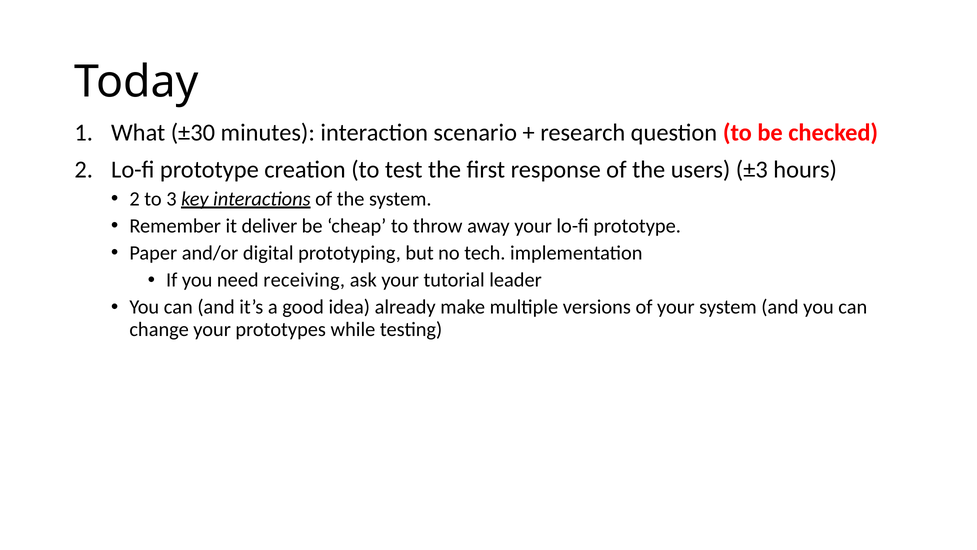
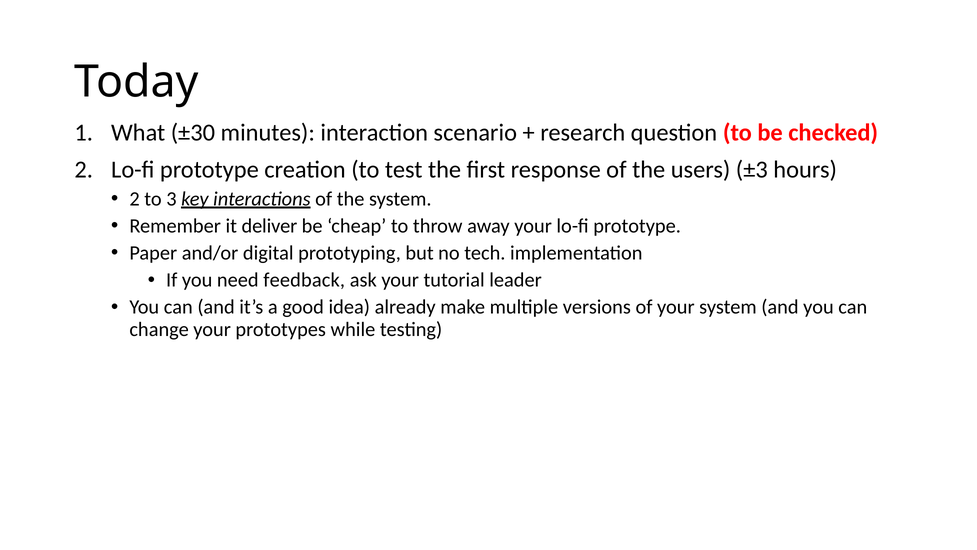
receiving: receiving -> feedback (304, 280)
